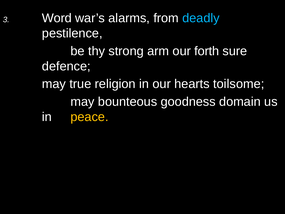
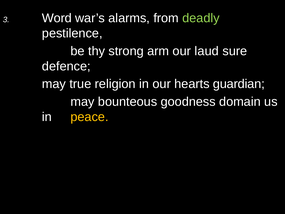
deadly colour: light blue -> light green (201, 18)
forth: forth -> laud (207, 51)
toilsome: toilsome -> guardian (239, 84)
